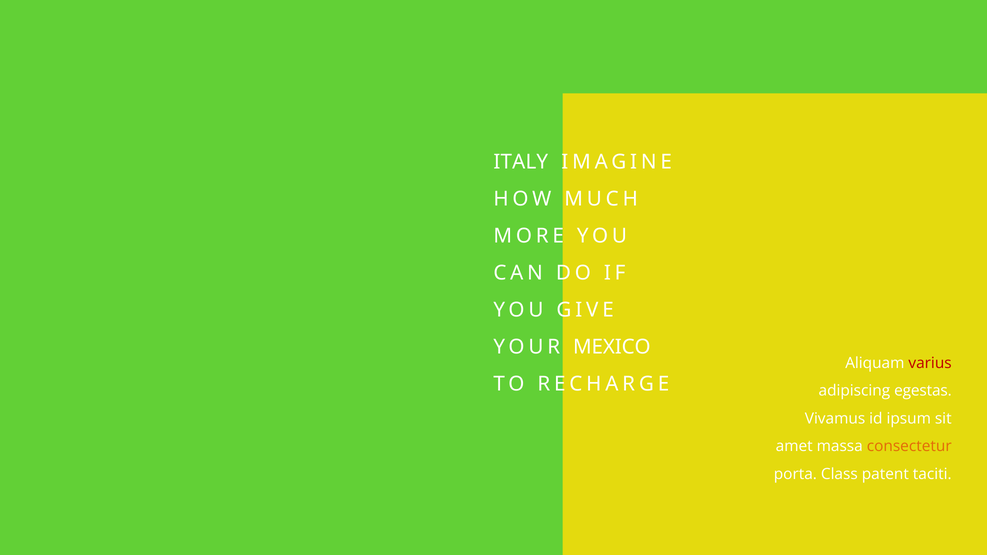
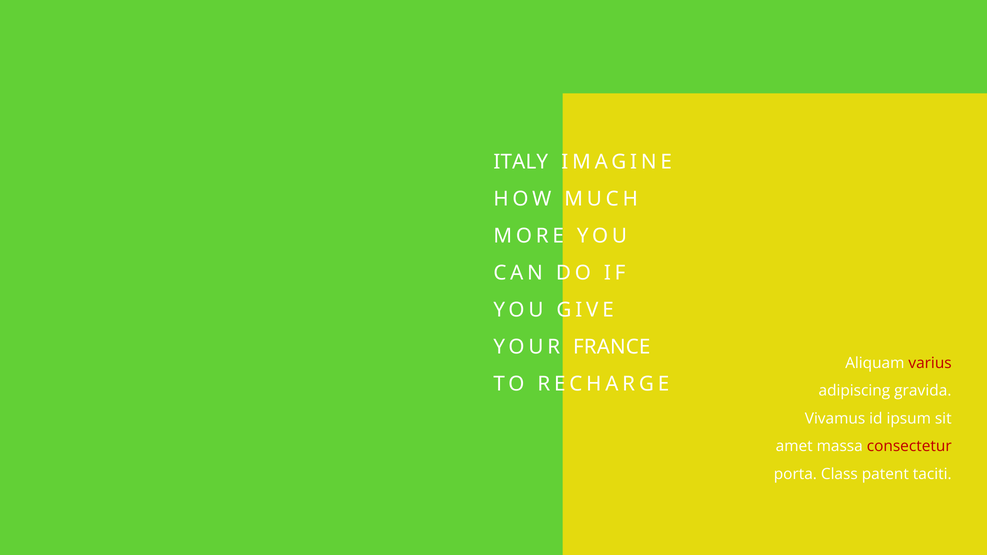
MEXICO: MEXICO -> FRANCE (612, 347)
egestas: egestas -> gravida (923, 391)
consectetur colour: orange -> red (909, 446)
